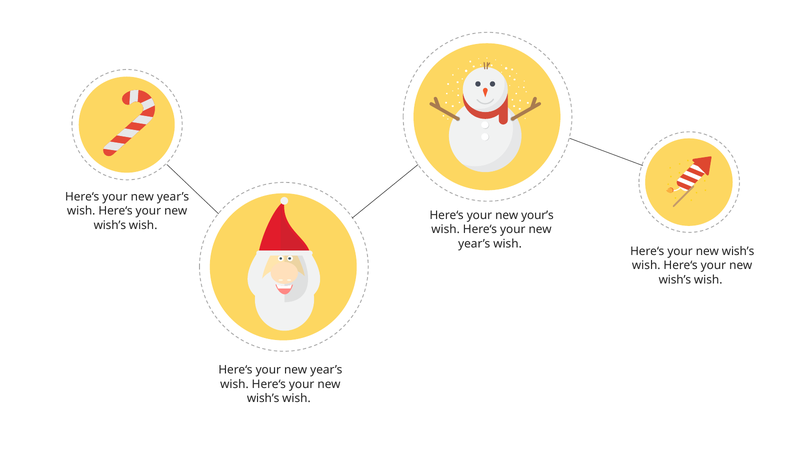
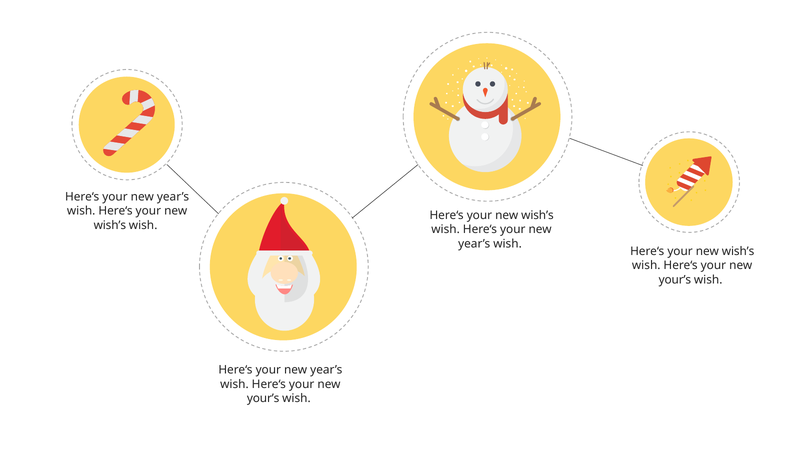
your’s: your’s -> wish’s (537, 215)
wish’s: wish’s -> your’s (675, 279)
wish’s: wish’s -> your’s (263, 398)
